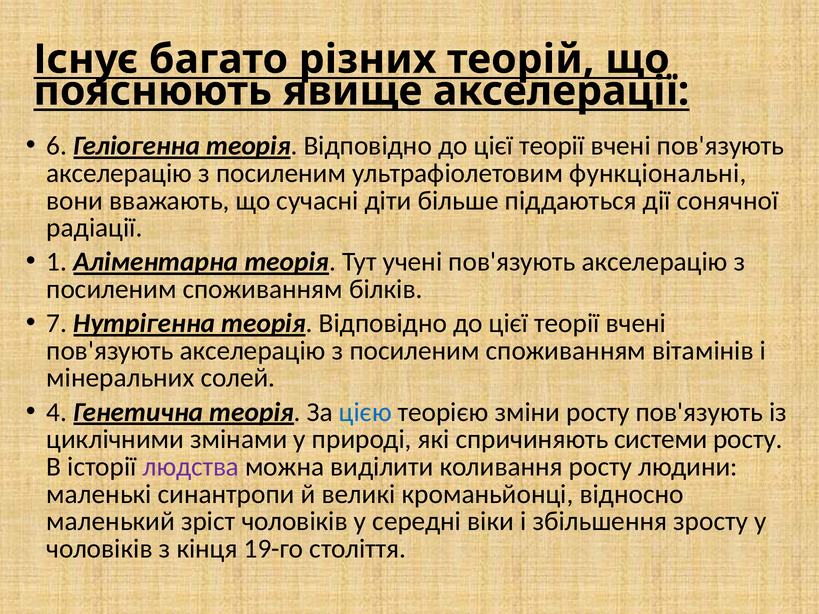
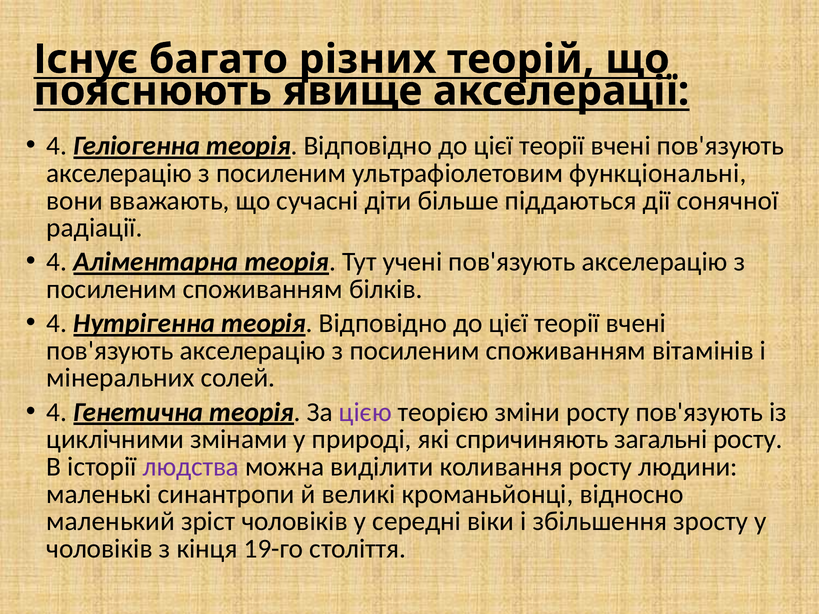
6: 6 -> 4 (57, 146)
1: 1 -> 4 (57, 262)
7: 7 -> 4 (57, 324)
цією colour: blue -> purple (365, 412)
системи: системи -> загальні (661, 440)
